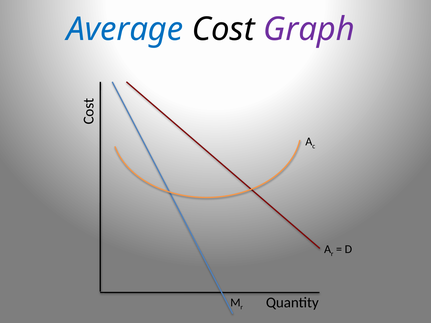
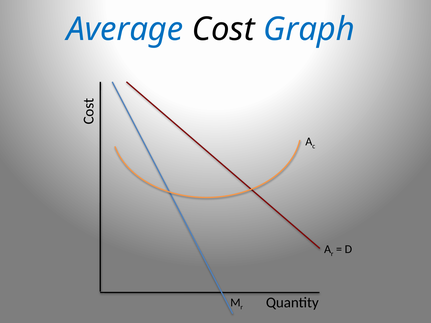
Graph colour: purple -> blue (309, 29)
